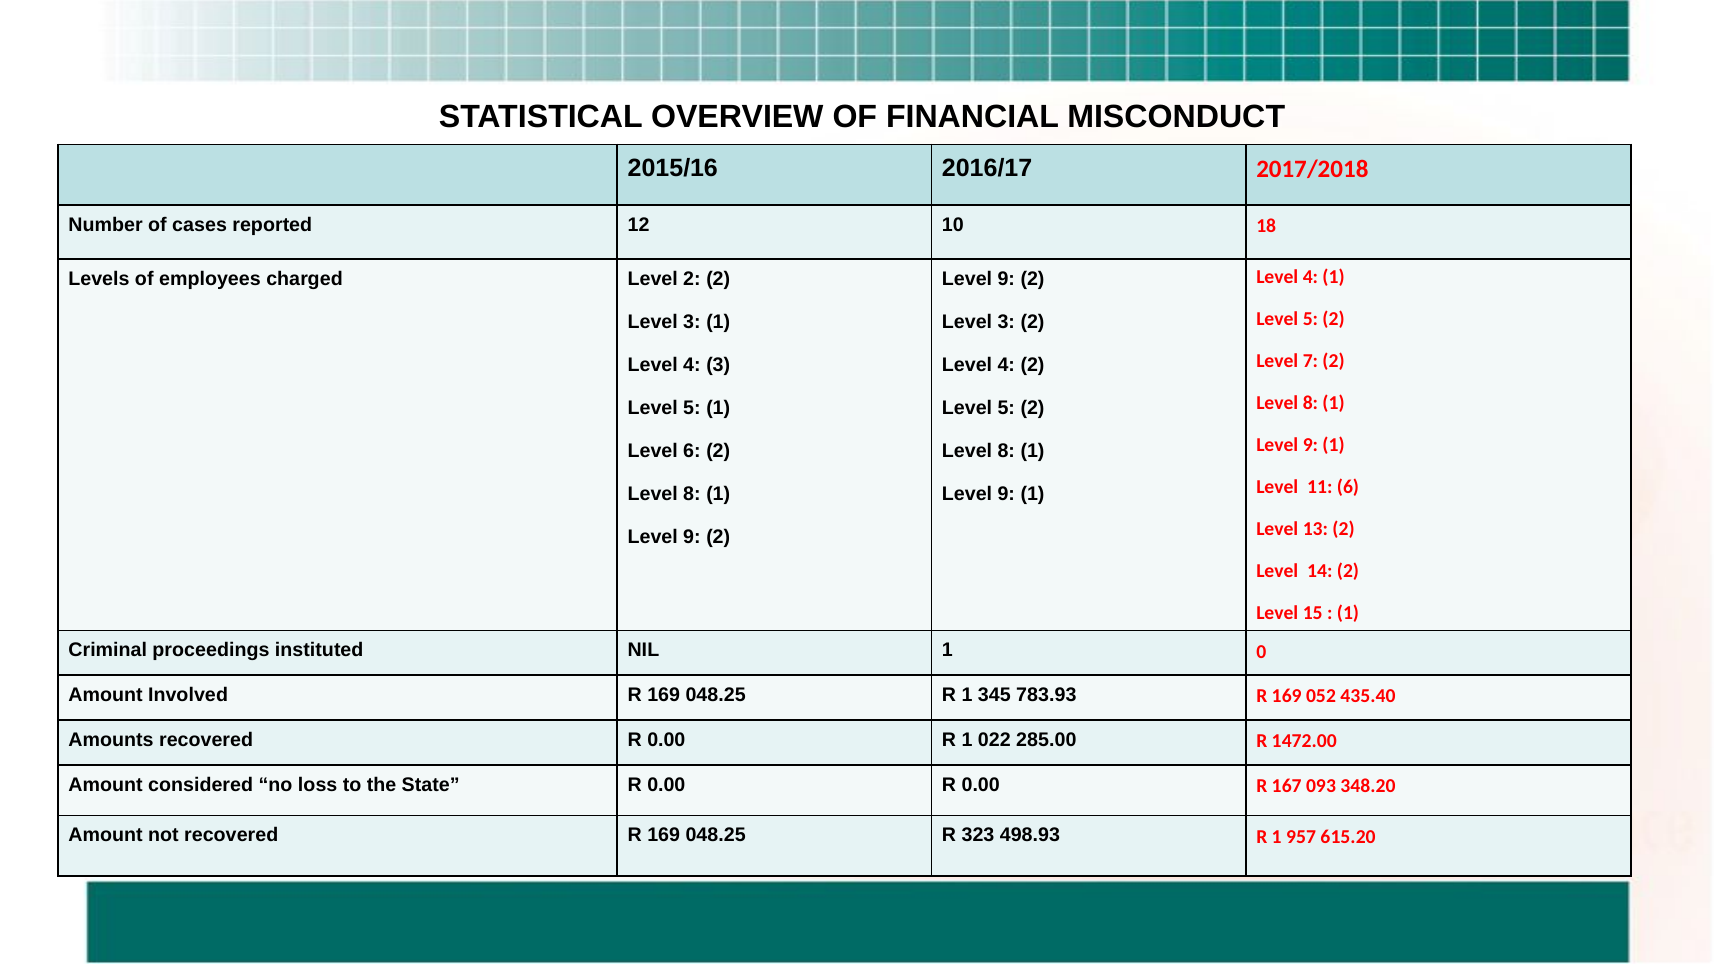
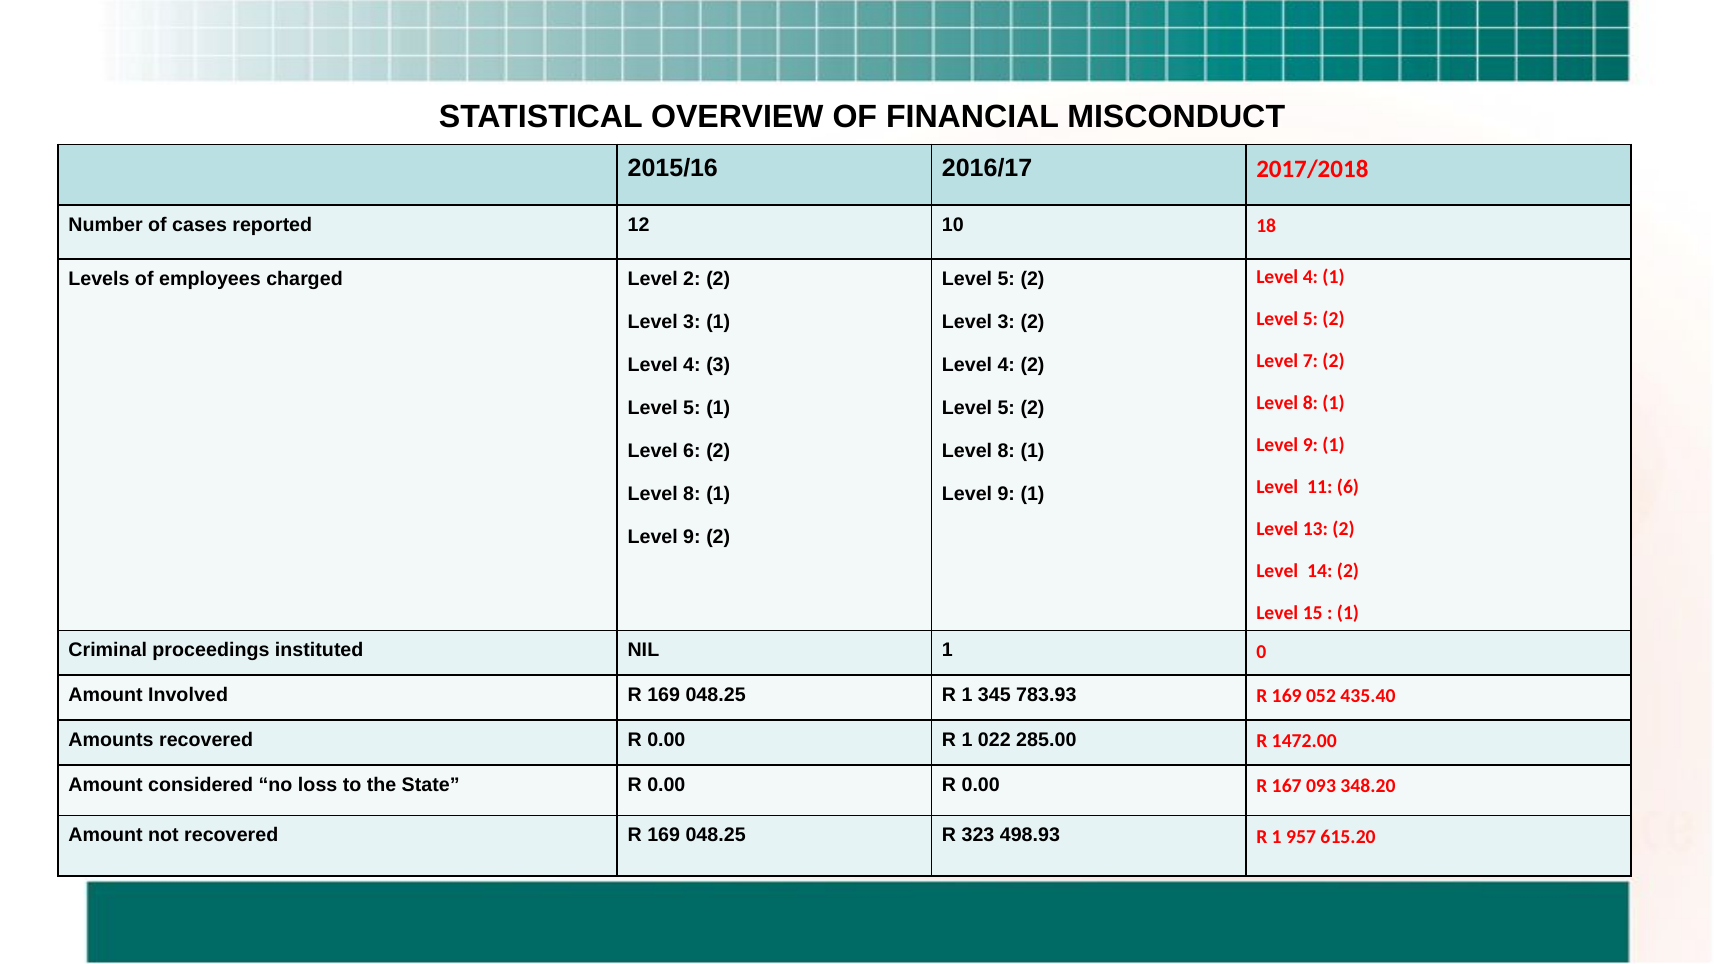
9: 9 -> 5 (1006, 279)
